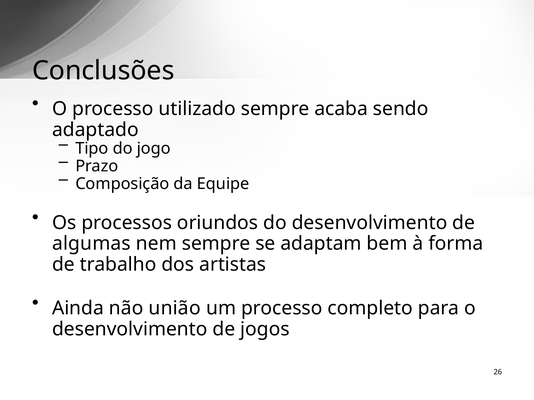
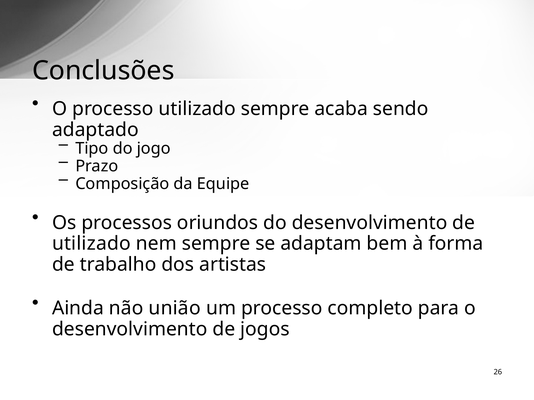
algumas: algumas -> utilizado (91, 244)
